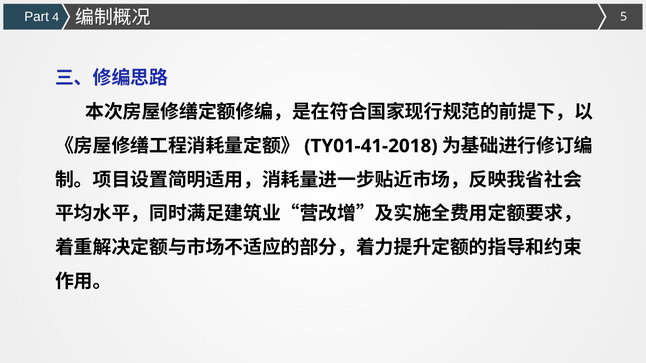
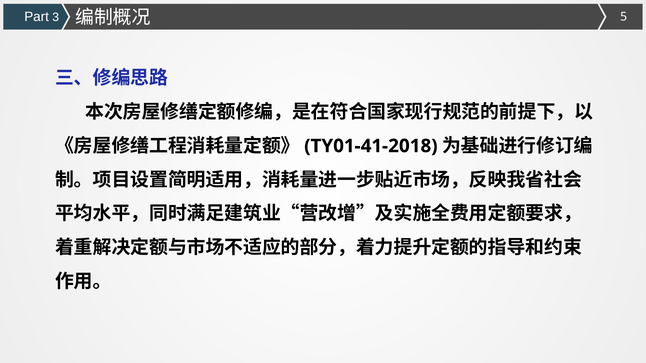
4: 4 -> 3 (56, 17)
